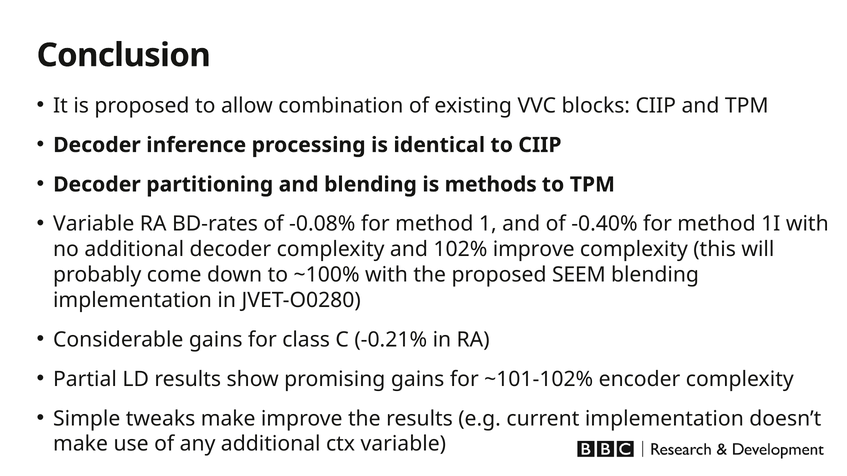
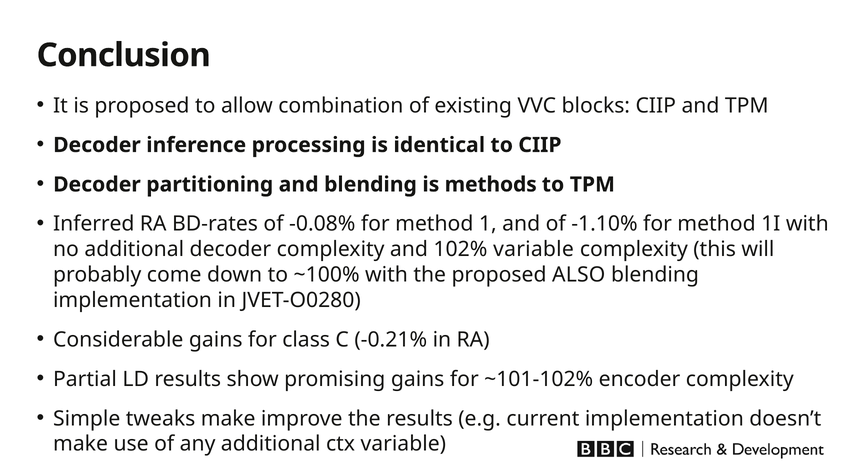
Variable: Variable -> Inferred (94, 224)
-0.40%: -0.40% -> -1.10% (604, 224)
102% improve: improve -> variable (534, 250)
SEEM: SEEM -> ALSO (579, 275)
